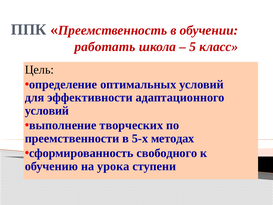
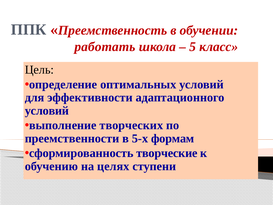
методах: методах -> формам (173, 138)
свободного: свободного -> творческие (167, 153)
урока: урока -> целях (113, 166)
